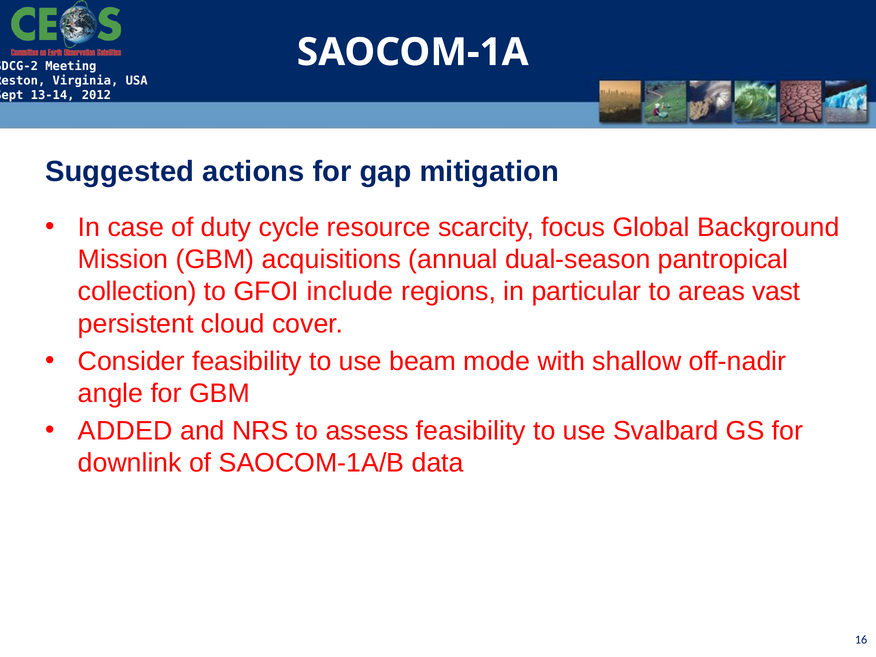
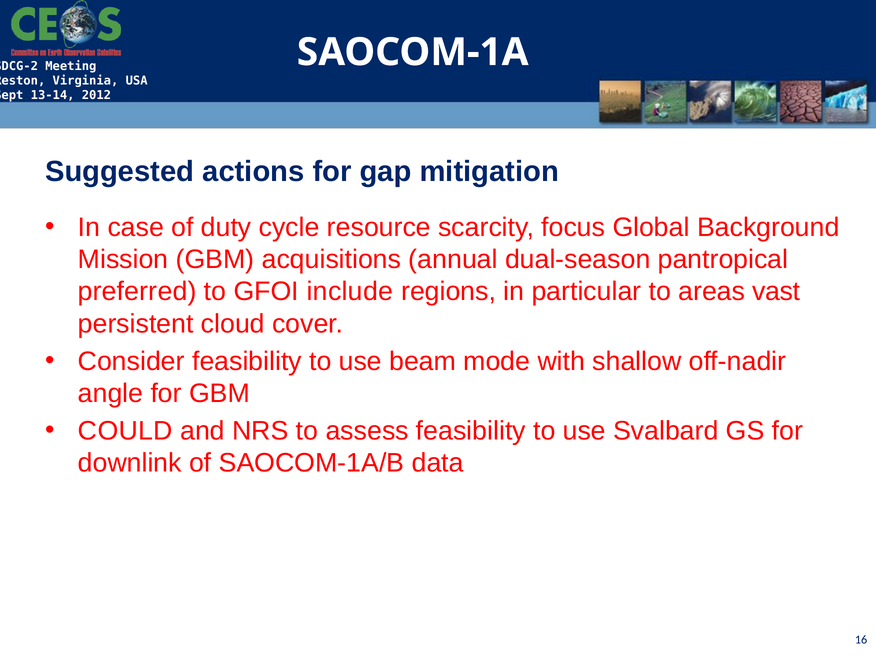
collection: collection -> preferred (137, 292)
ADDED: ADDED -> COULD (125, 431)
